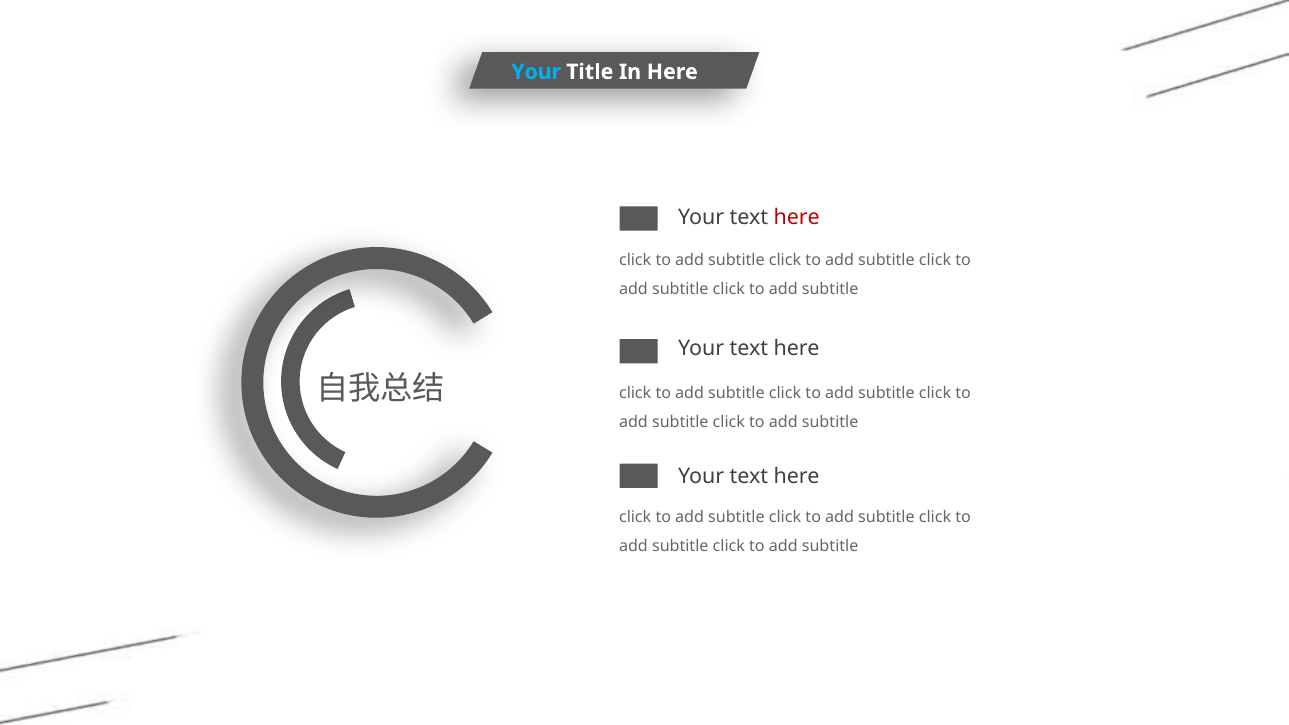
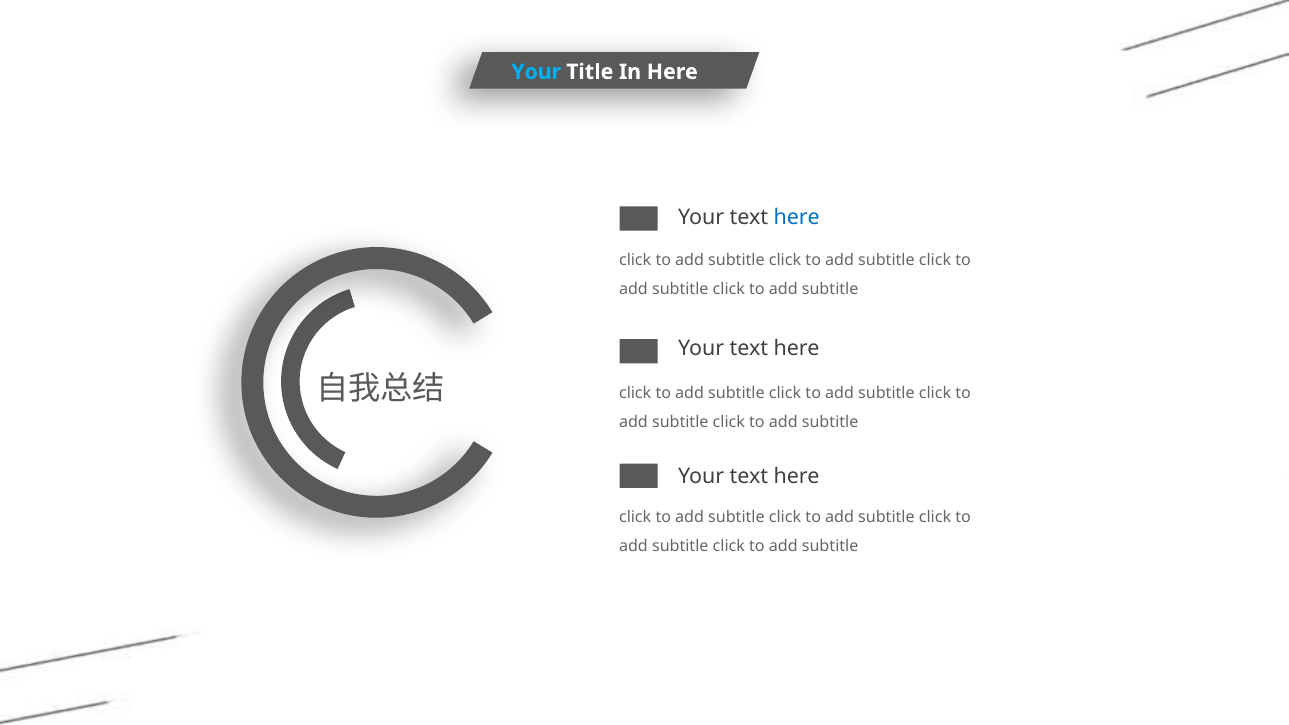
here colour: red -> blue (797, 218)
